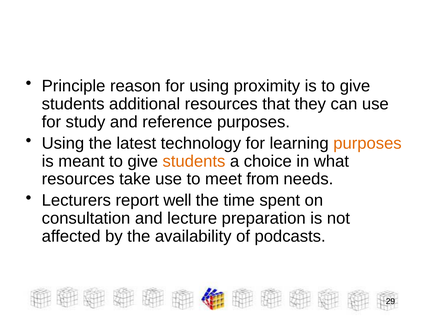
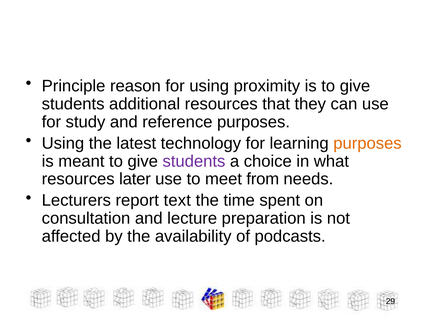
students colour: orange -> purple (194, 161)
take: take -> later (135, 179)
well: well -> text (177, 200)
